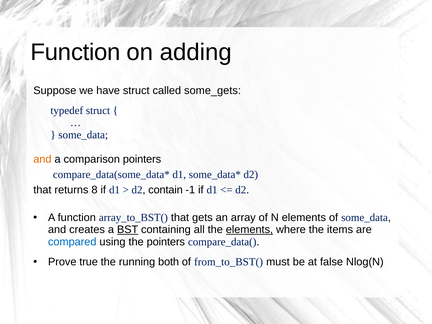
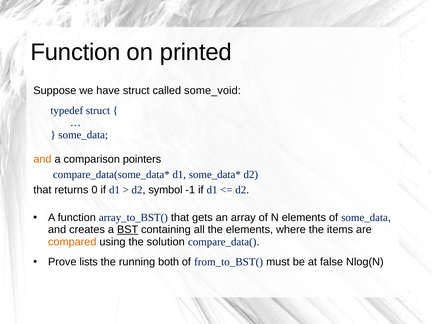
adding: adding -> printed (196, 52)
some_gets: some_gets -> some_void (212, 91)
8: 8 -> 0 (94, 190)
contain: contain -> symbol (165, 190)
elements underline: present -> none (249, 230)
compared colour: blue -> orange (72, 242)
the pointers: pointers -> solution (166, 242)
true: true -> lists (89, 262)
